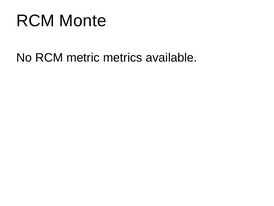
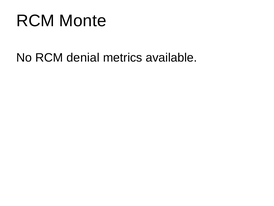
metric: metric -> denial (83, 57)
